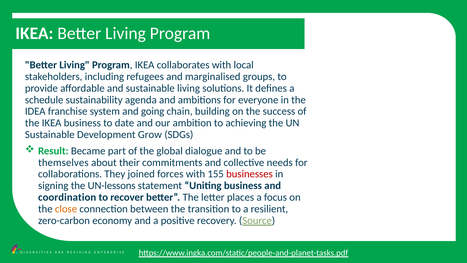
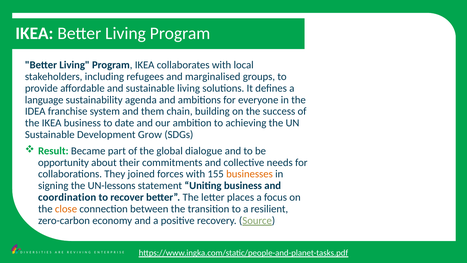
schedule: schedule -> language (44, 100)
going: going -> them (153, 111)
themselves: themselves -> opportunity (63, 162)
businesses colour: red -> orange (249, 174)
